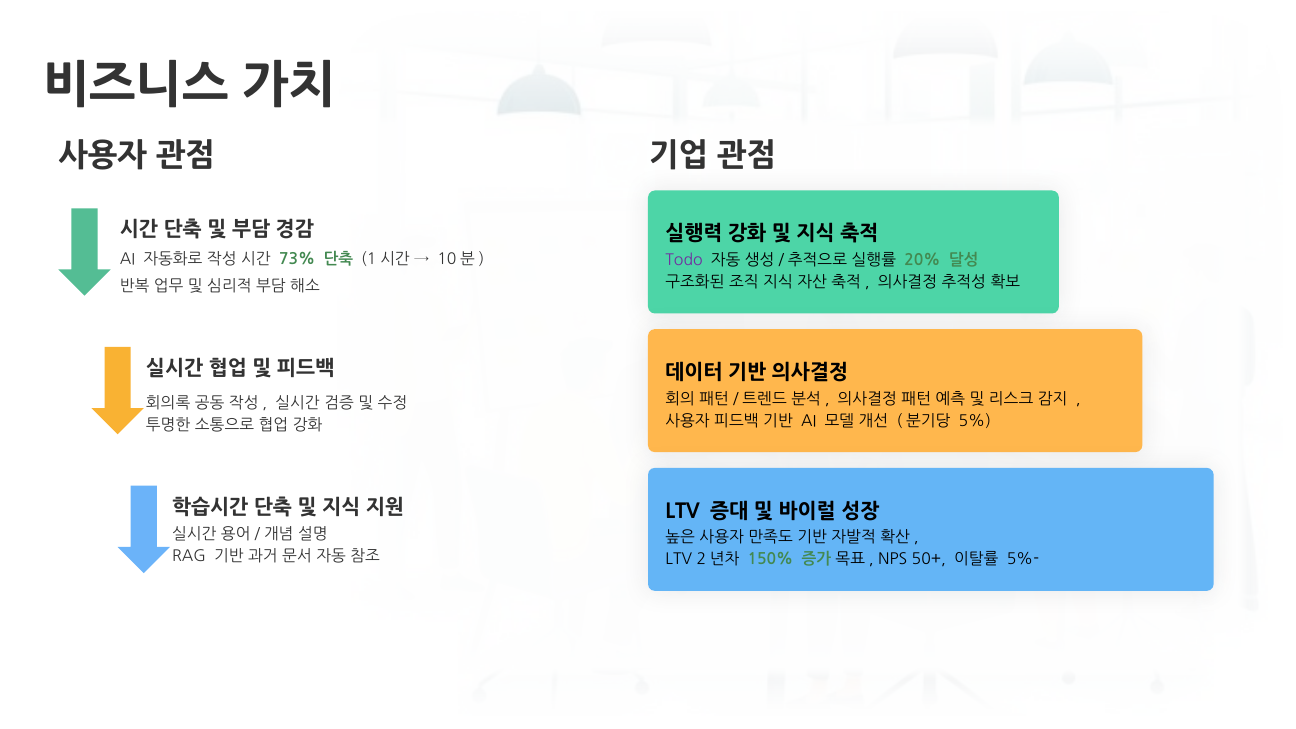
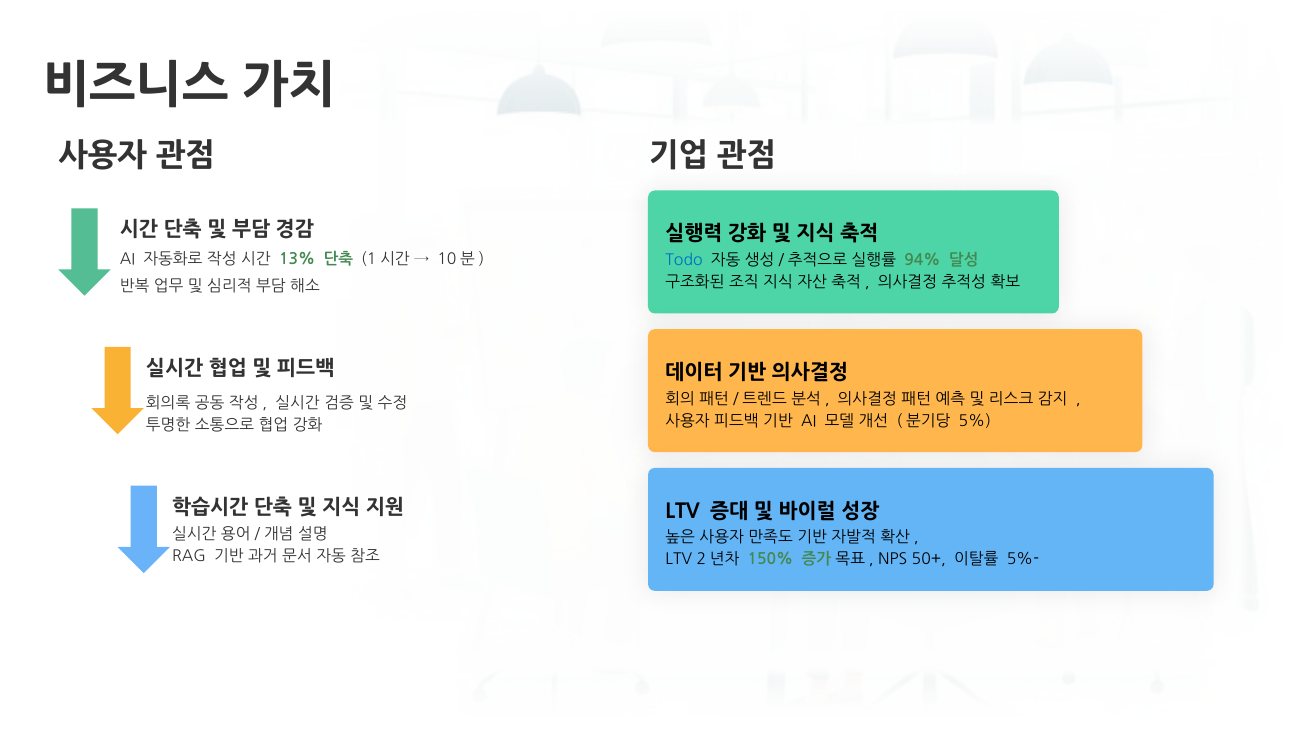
73%: 73% -> 13% (297, 259)
Todo colour: purple -> blue (684, 260)
20%: 20% -> 94% (923, 260)
